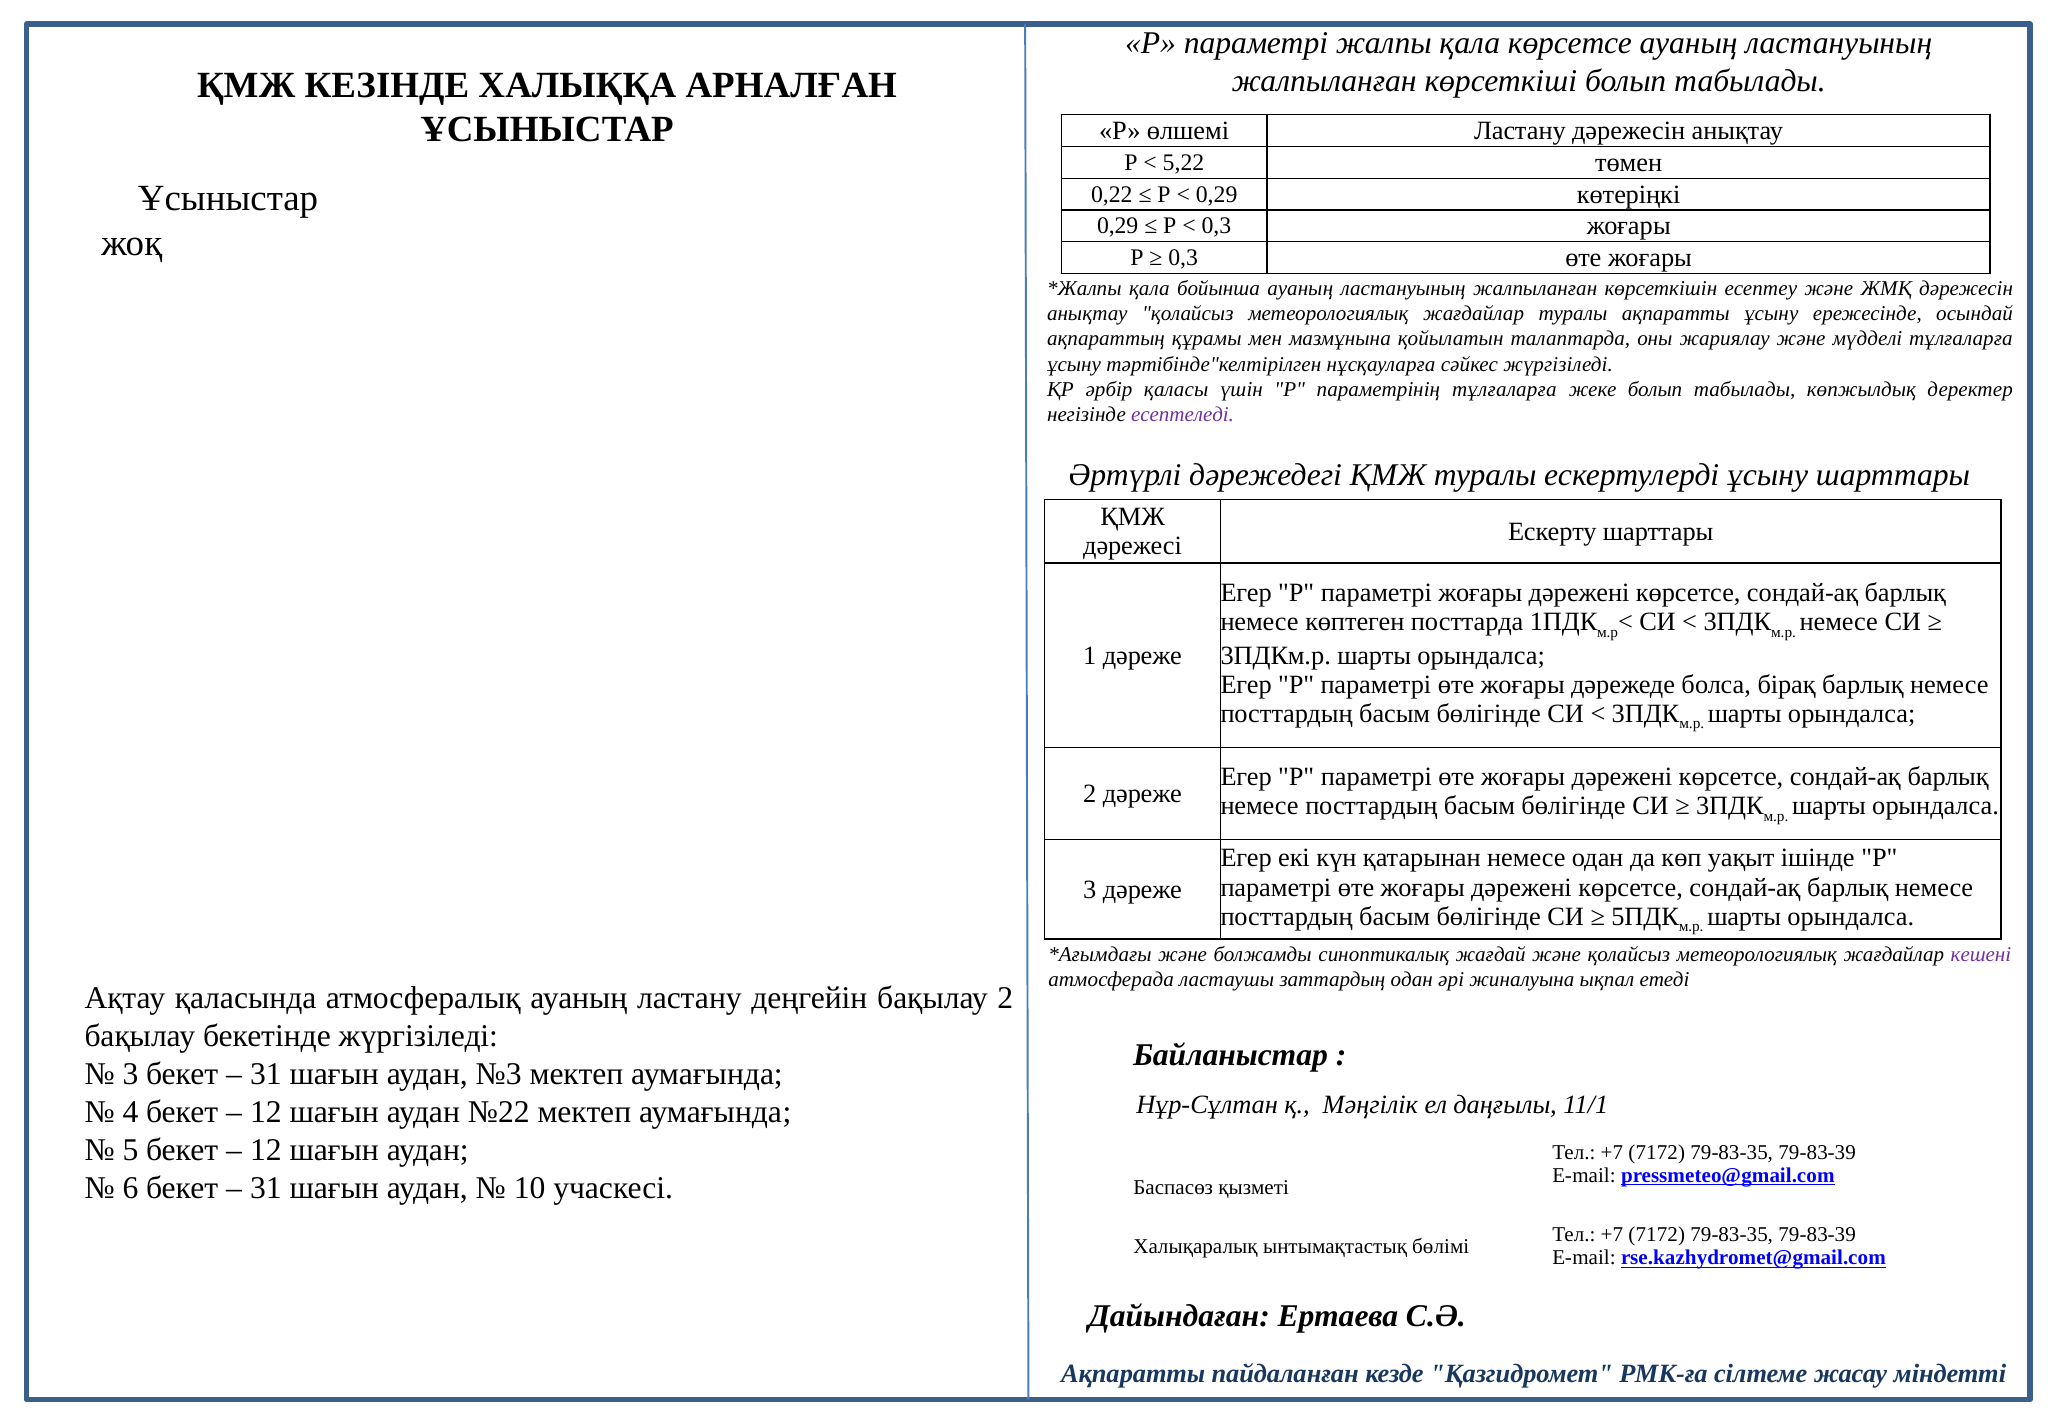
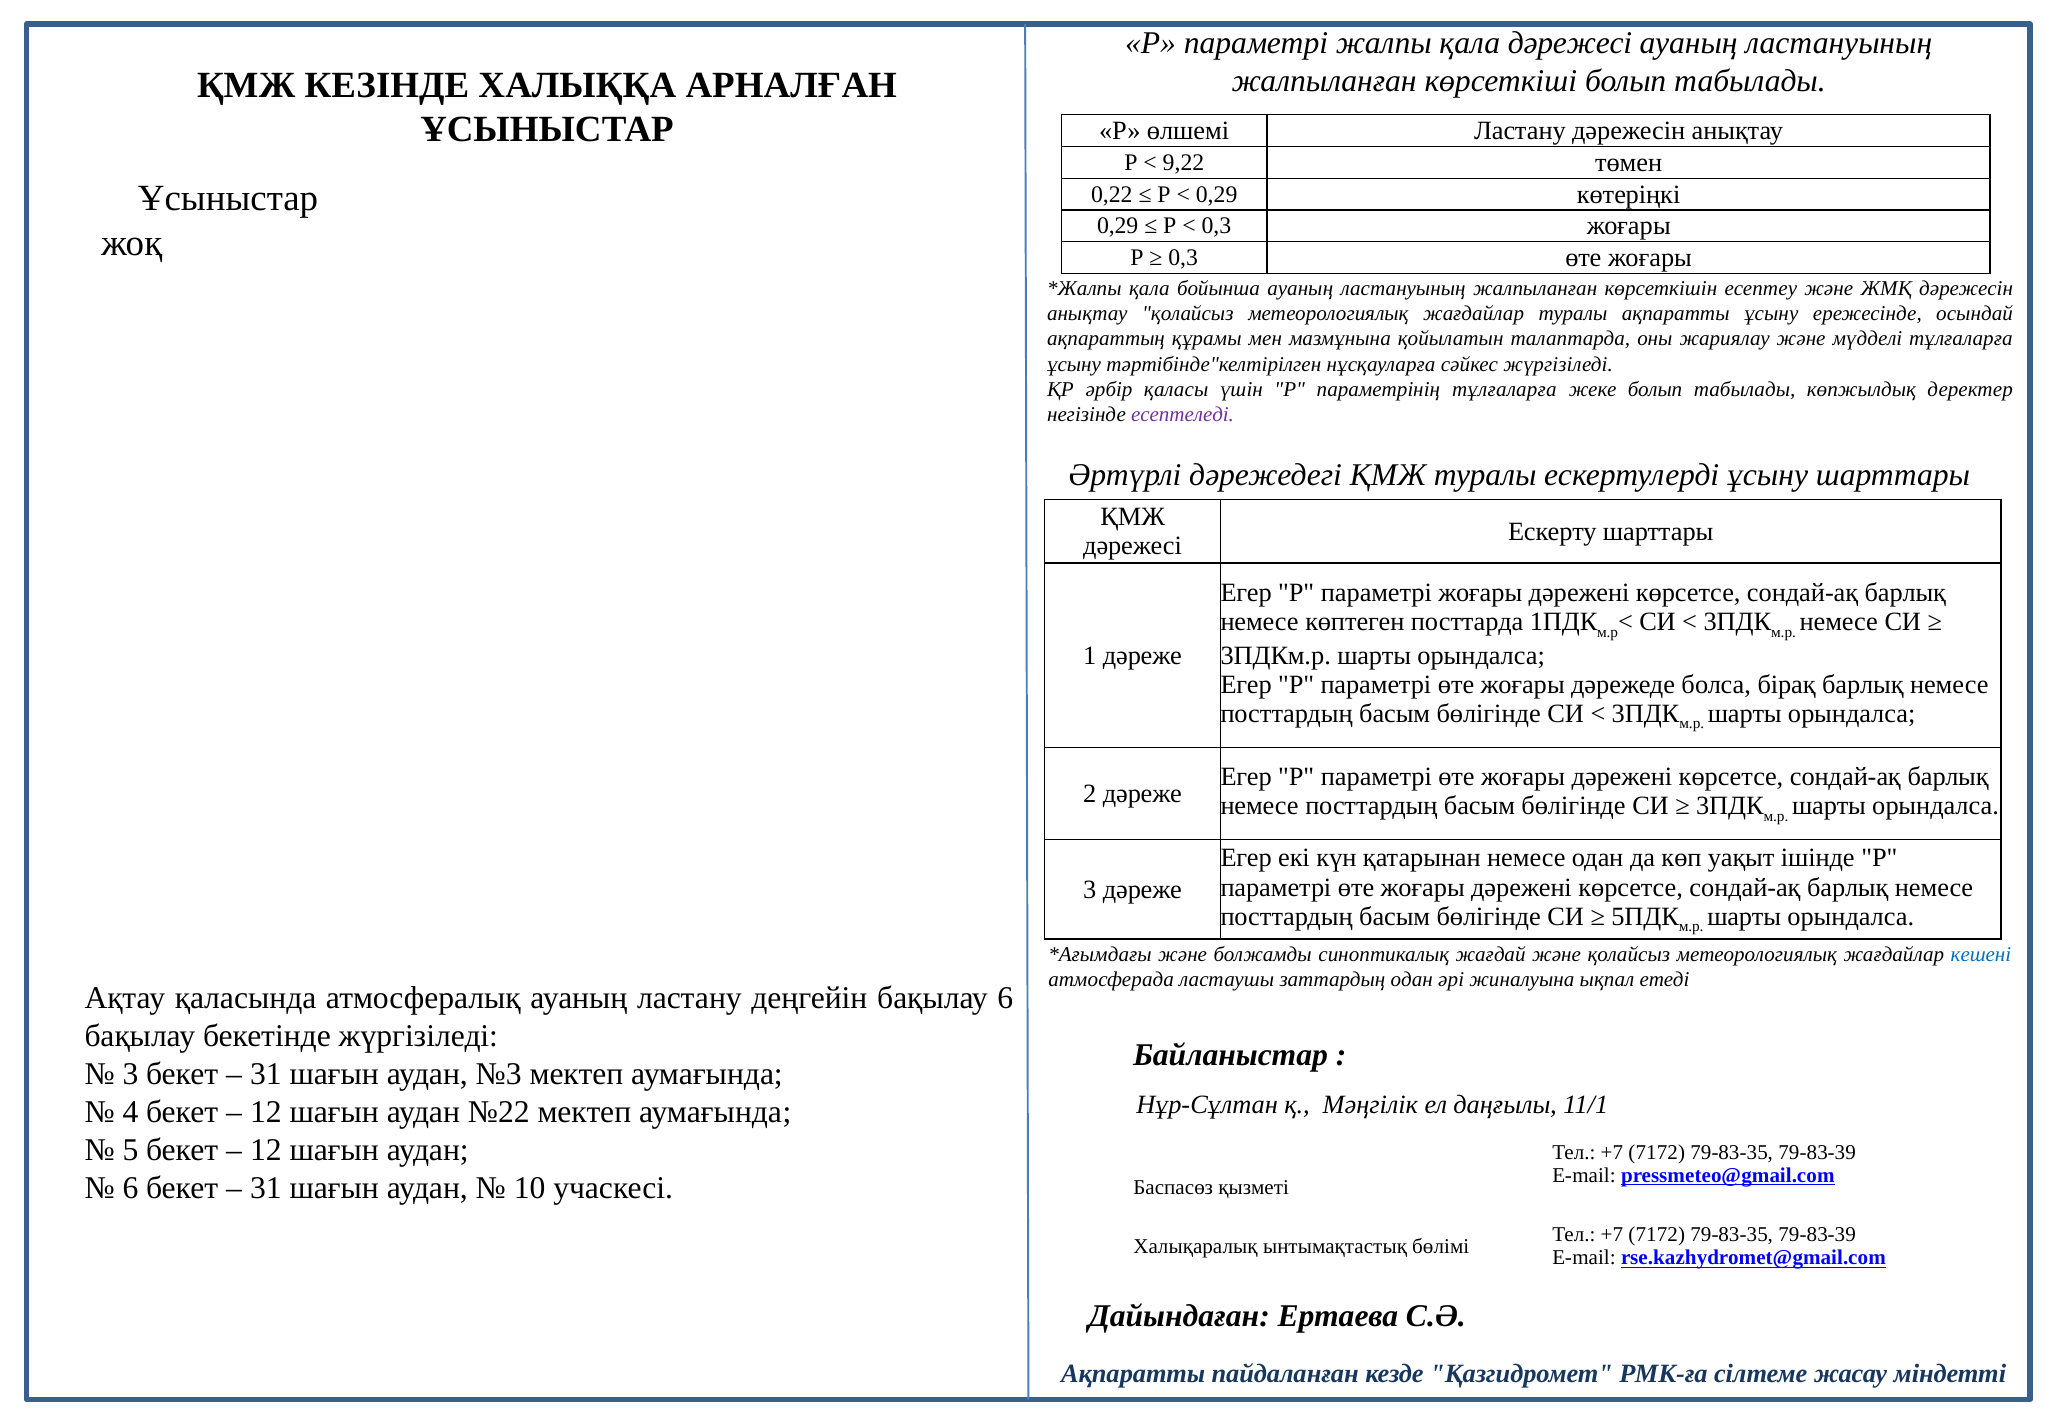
қала көрсетсе: көрсетсе -> дәрежесі (1570, 43)
5,22: 5,22 -> 9,22 (1183, 163)
кешені colour: purple -> blue (1981, 955)
бақылау 2: 2 -> 6 (1005, 998)
